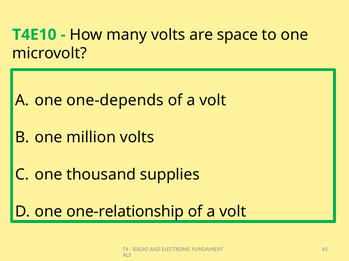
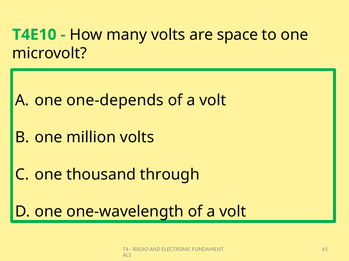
supplies: supplies -> through (170, 175)
one-relationship: one-relationship -> one-wavelength (125, 212)
